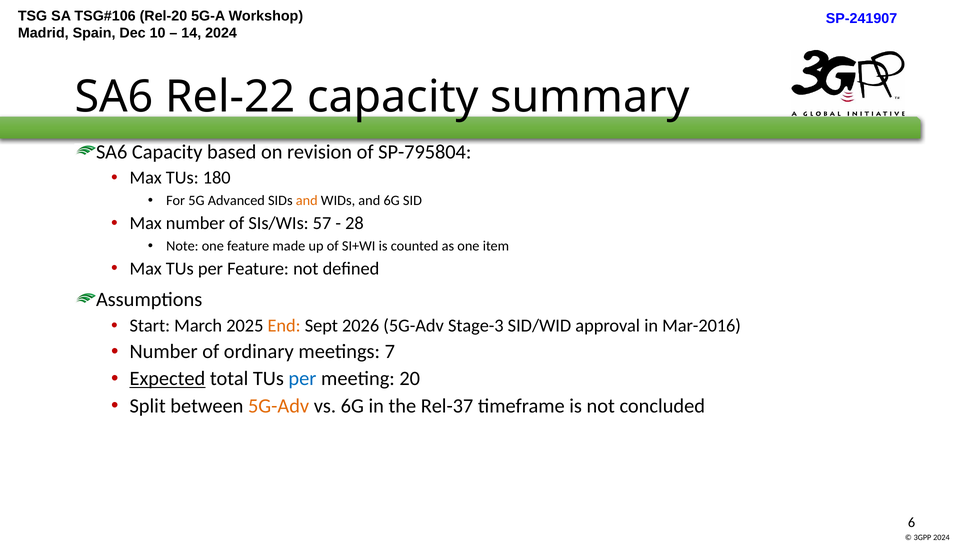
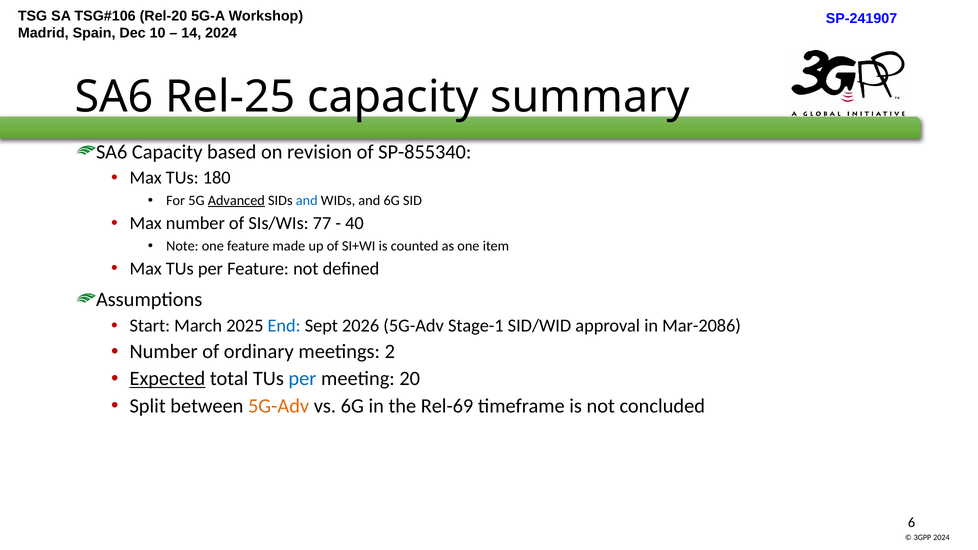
Rel-22: Rel-22 -> Rel-25 (230, 97)
SP-795804: SP-795804 -> SP-855340 (425, 152)
Advanced underline: none -> present (236, 201)
and colour: orange -> blue (307, 201)
57: 57 -> 77 (322, 223)
28: 28 -> 40 (354, 223)
End colour: orange -> blue (284, 326)
Stage-3: Stage-3 -> Stage-1 (476, 326)
Mar-2016: Mar-2016 -> Mar-2086 (702, 326)
7: 7 -> 2 (390, 352)
Rel-37: Rel-37 -> Rel-69 (447, 406)
